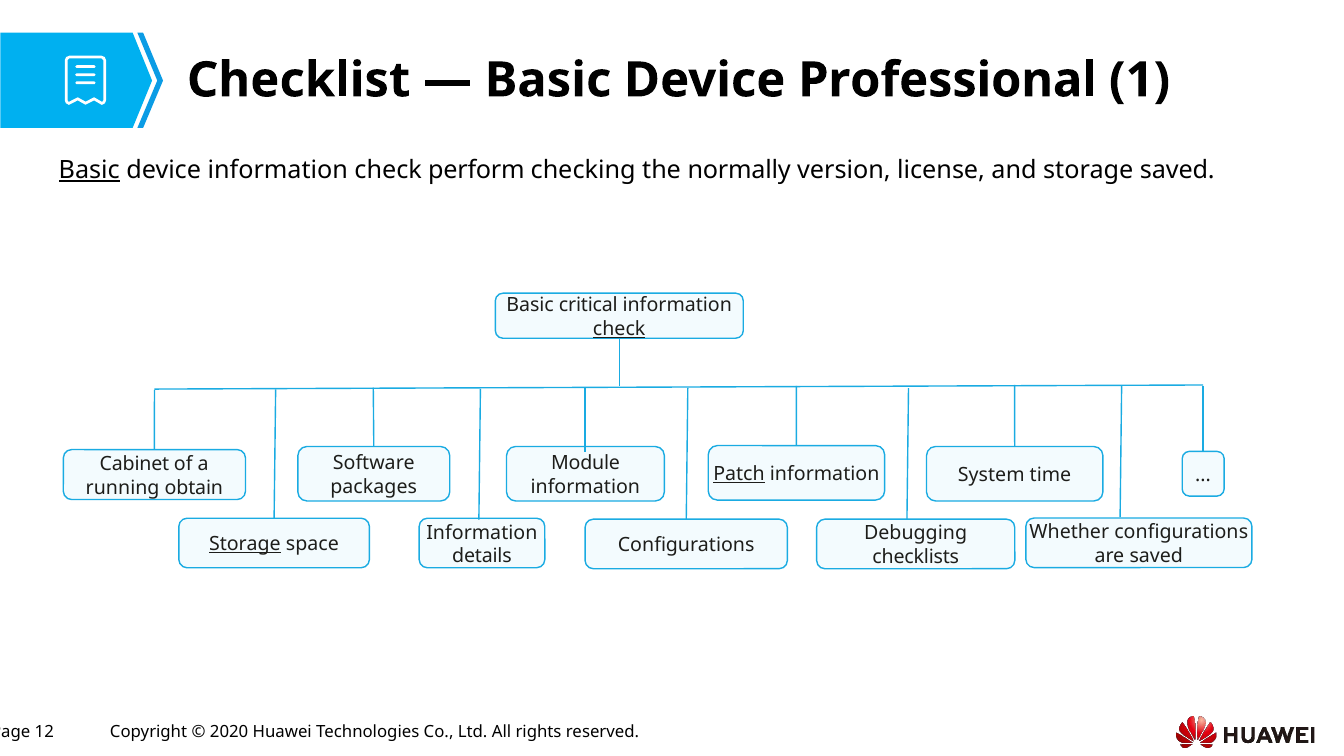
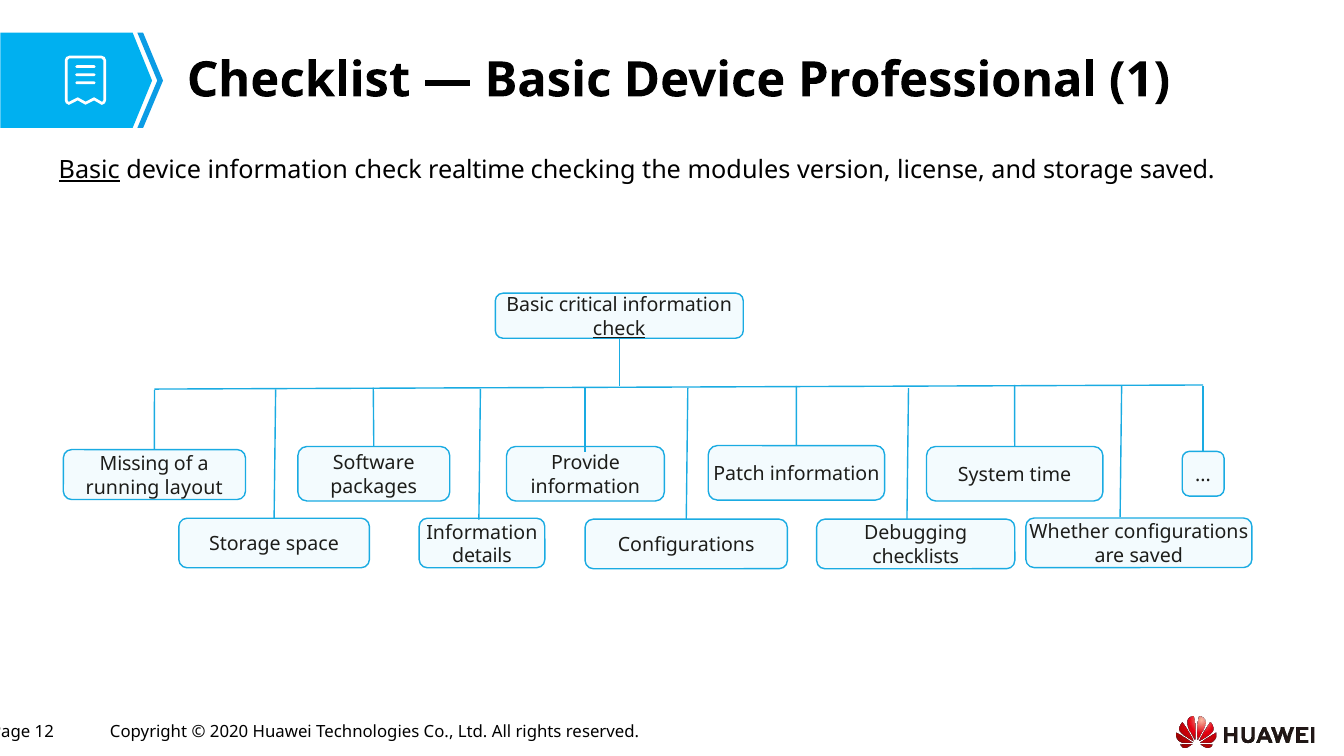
perform: perform -> realtime (476, 170)
normally: normally -> modules (739, 170)
Module: Module -> Provide (585, 463)
Cabinet: Cabinet -> Missing (135, 464)
Patch underline: present -> none (739, 474)
obtain: obtain -> layout (194, 488)
Storage underline: present -> none (245, 544)
